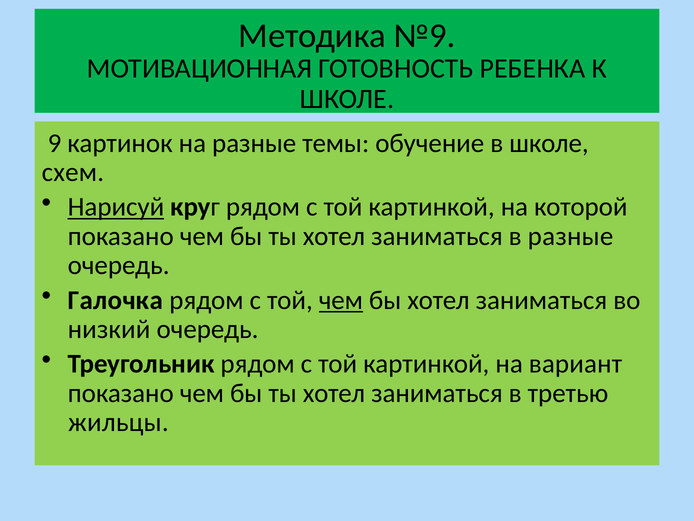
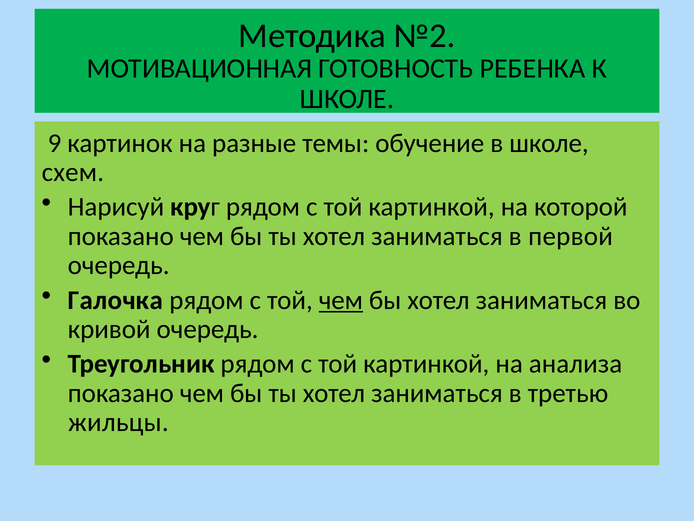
№9: №9 -> №2 (425, 36)
Нарисуй underline: present -> none (116, 207)
в разные: разные -> первой (571, 236)
низкий: низкий -> кривой (109, 329)
вариант: вариант -> анализа (576, 364)
